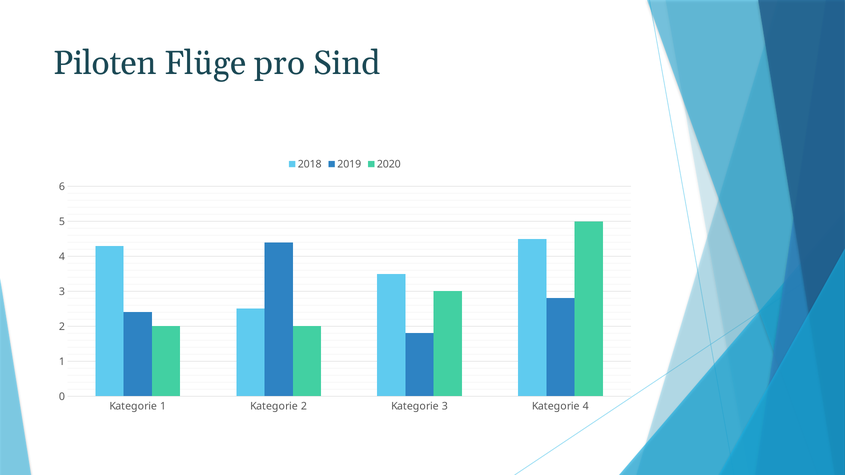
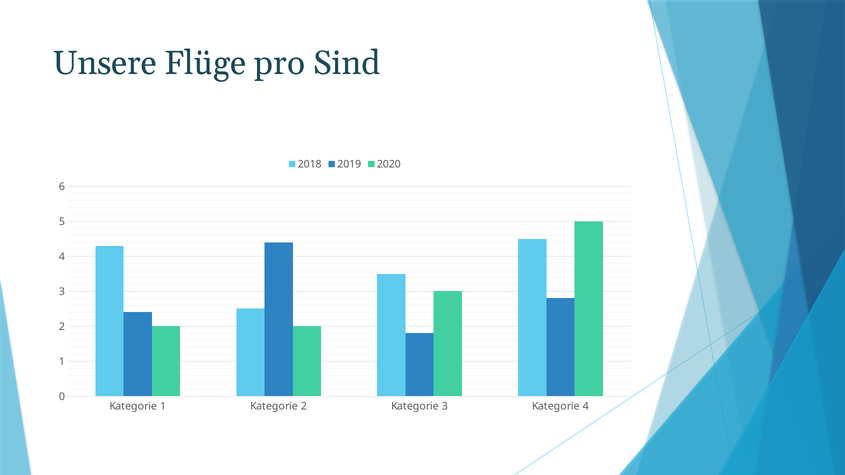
Piloten: Piloten -> Unsere (105, 63)
